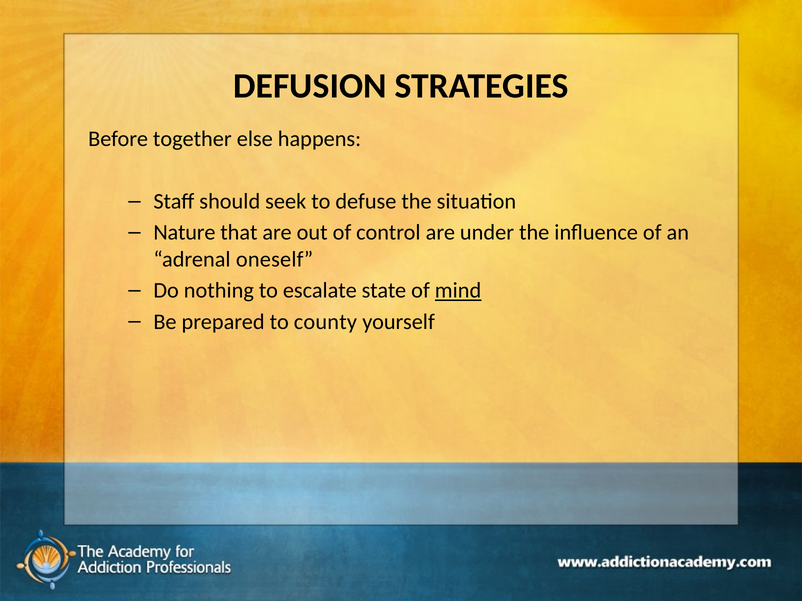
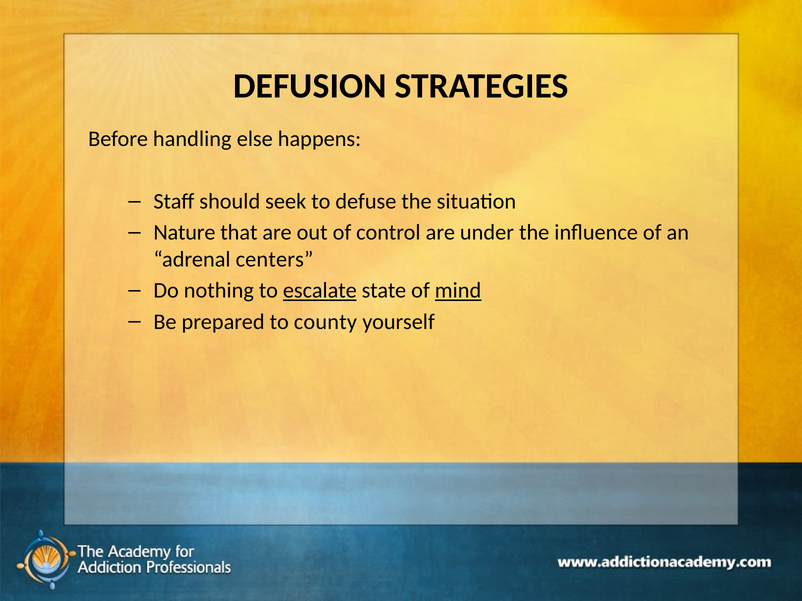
together: together -> handling (192, 139)
oneself: oneself -> centers (275, 260)
escalate underline: none -> present (320, 291)
